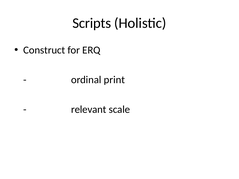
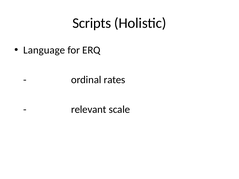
Construct: Construct -> Language (44, 50)
print: print -> rates (115, 80)
